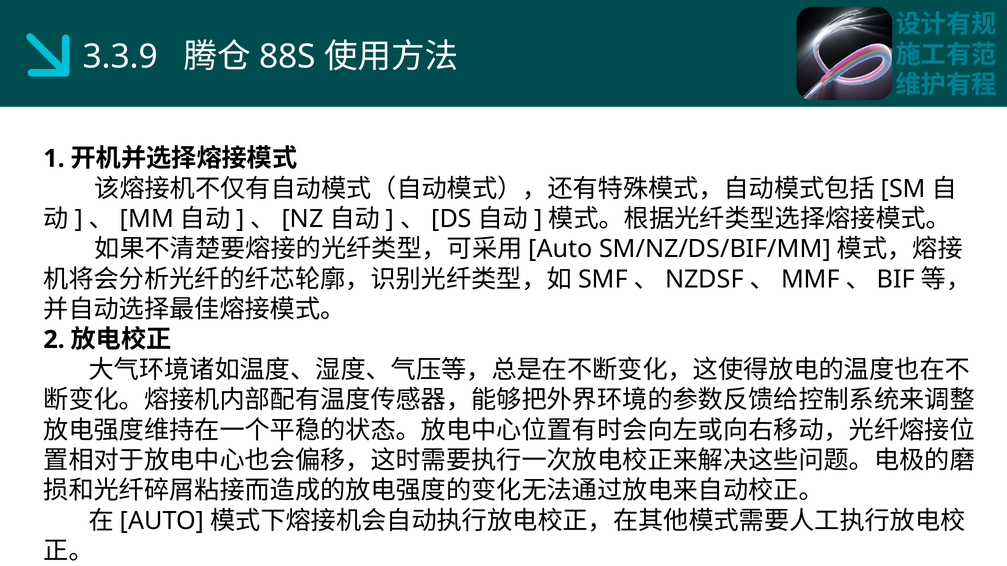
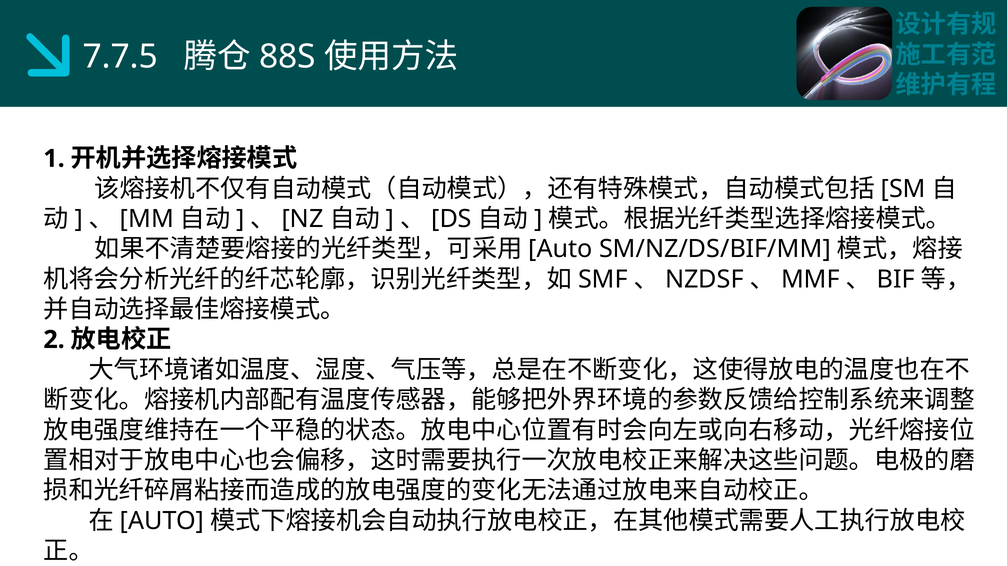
3.3.9: 3.3.9 -> 7.7.5 (120, 57)
